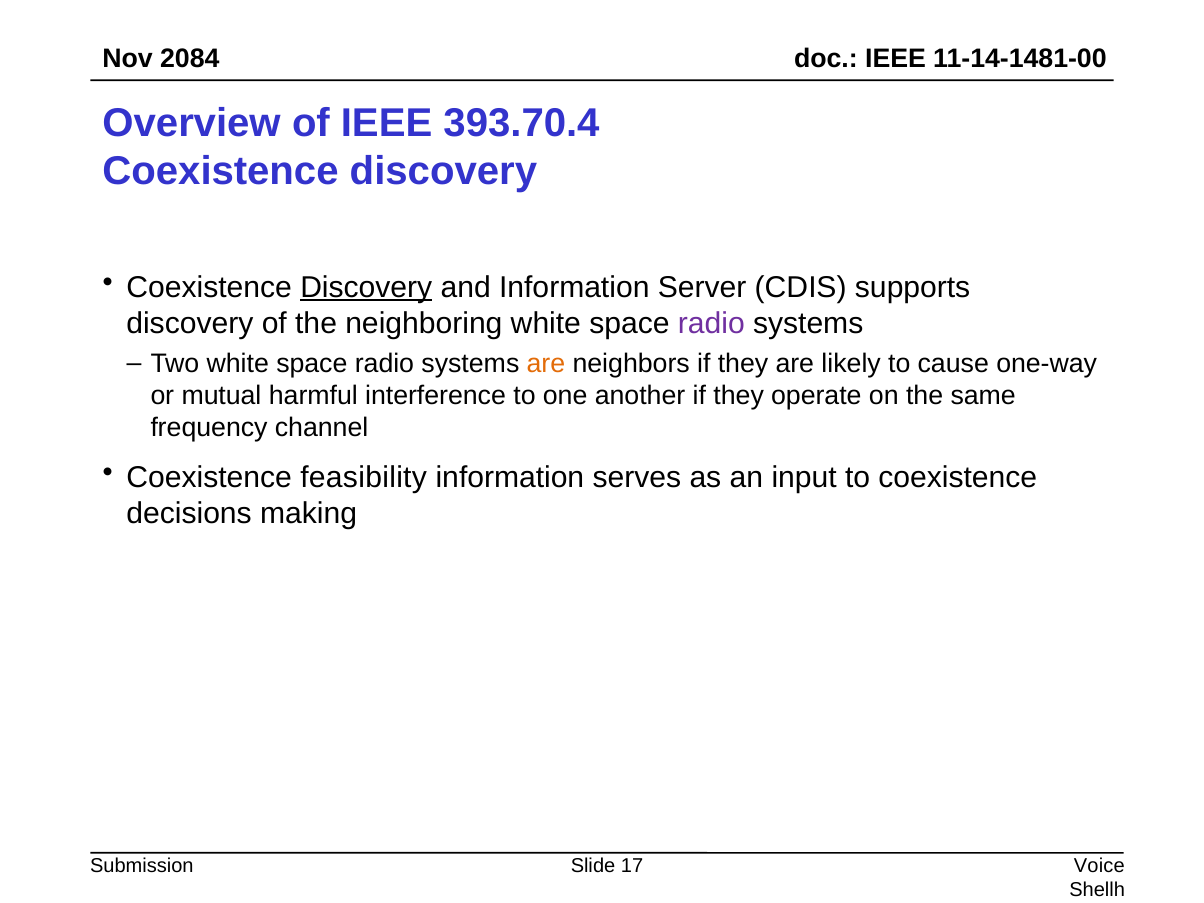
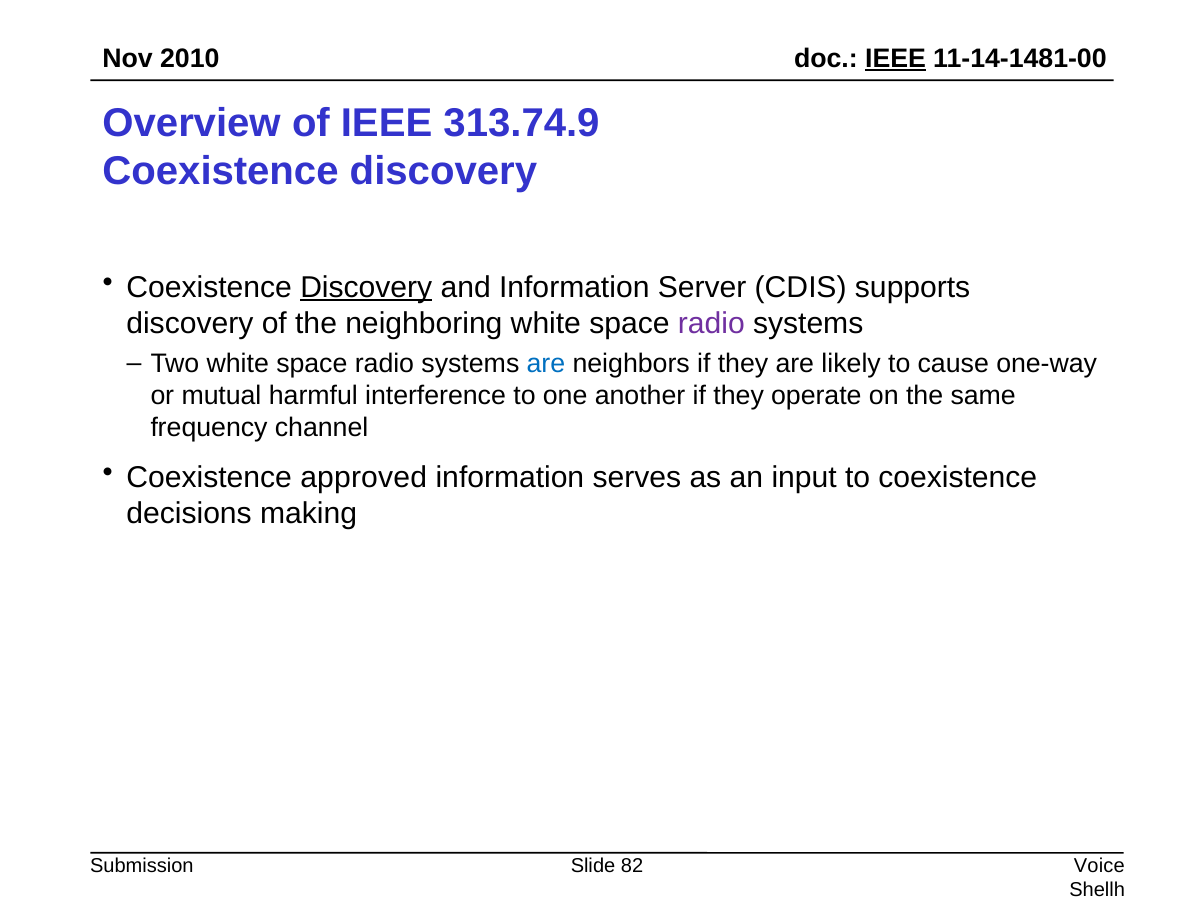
2084: 2084 -> 2010 (190, 58)
IEEE underline: none -> present (896, 58)
393.70.4: 393.70.4 -> 313.74.9 (522, 123)
are colour: orange -> blue (546, 364)
feasibility: feasibility -> approved (364, 477)
17: 17 -> 82 (632, 866)
